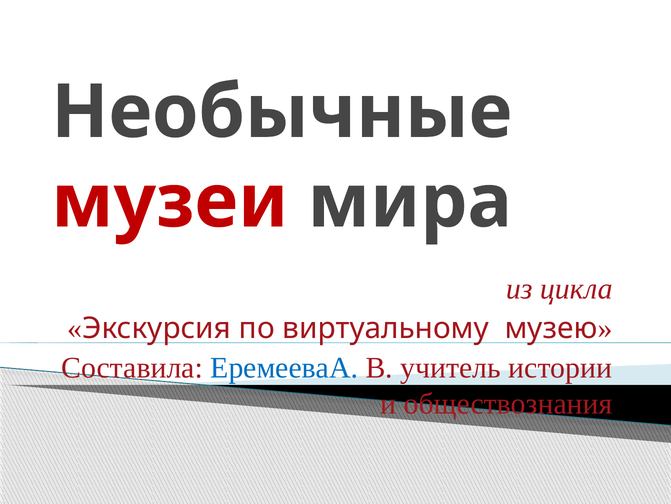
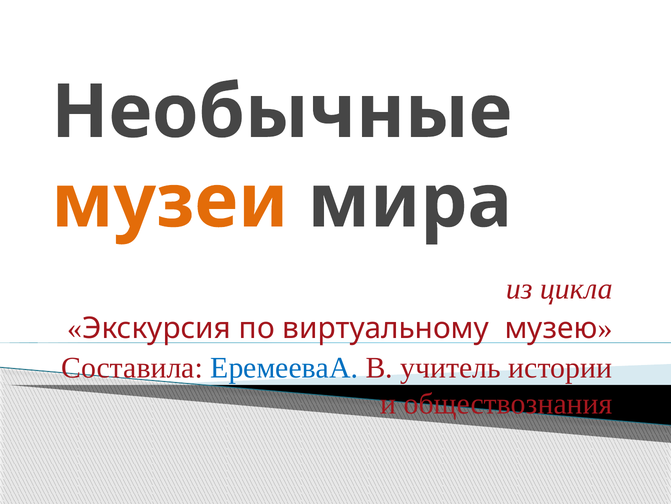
музеи colour: red -> orange (170, 202)
